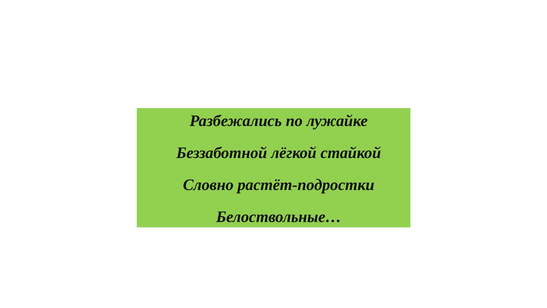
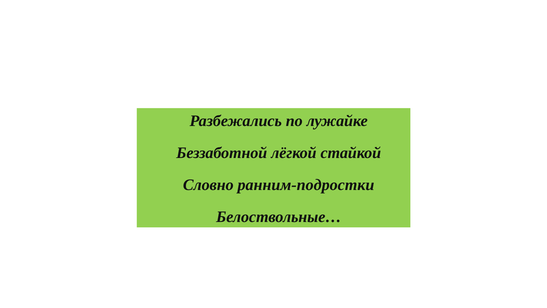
растёт-подростки: растёт-подростки -> ранним-подростки (306, 185)
